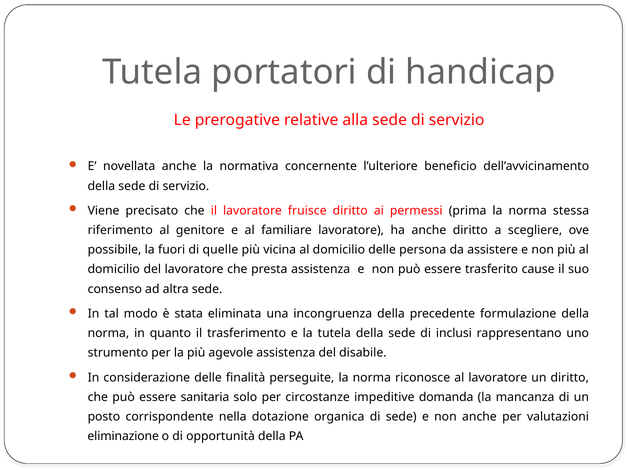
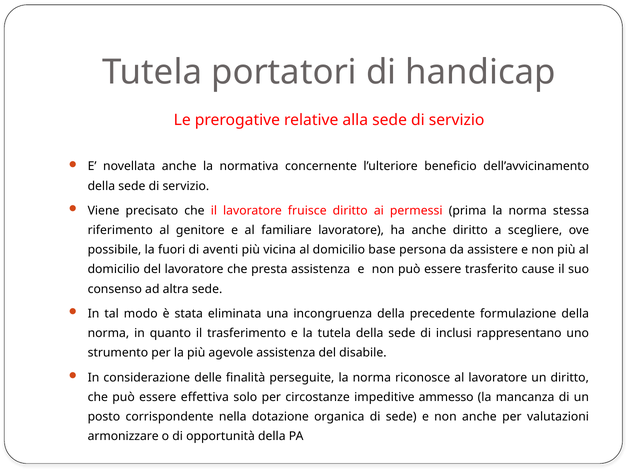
quelle: quelle -> aventi (220, 250)
domicilio delle: delle -> base (382, 250)
sanitaria: sanitaria -> effettiva (205, 397)
domanda: domanda -> ammesso (446, 397)
eliminazione: eliminazione -> armonizzare (123, 437)
